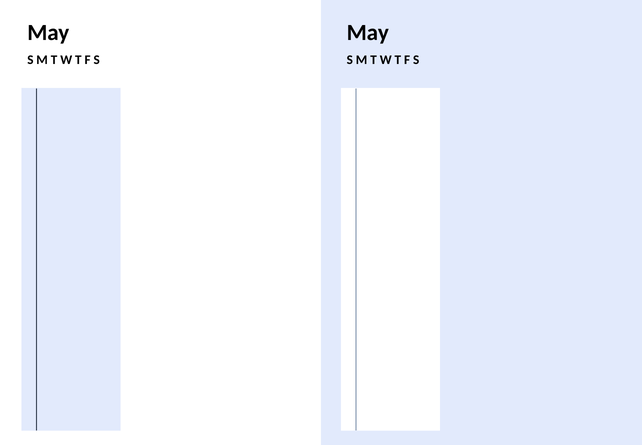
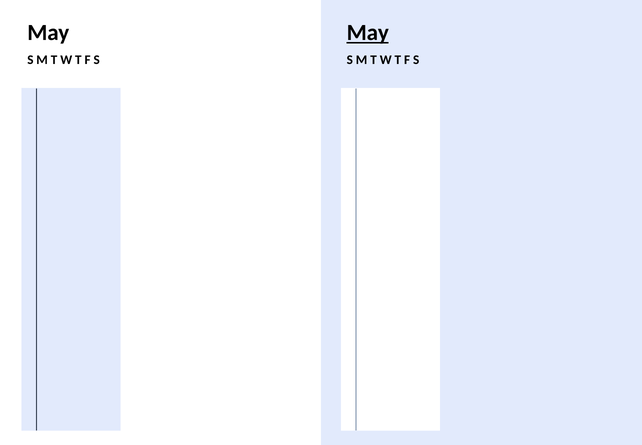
May underline: none -> present (368, 33)
